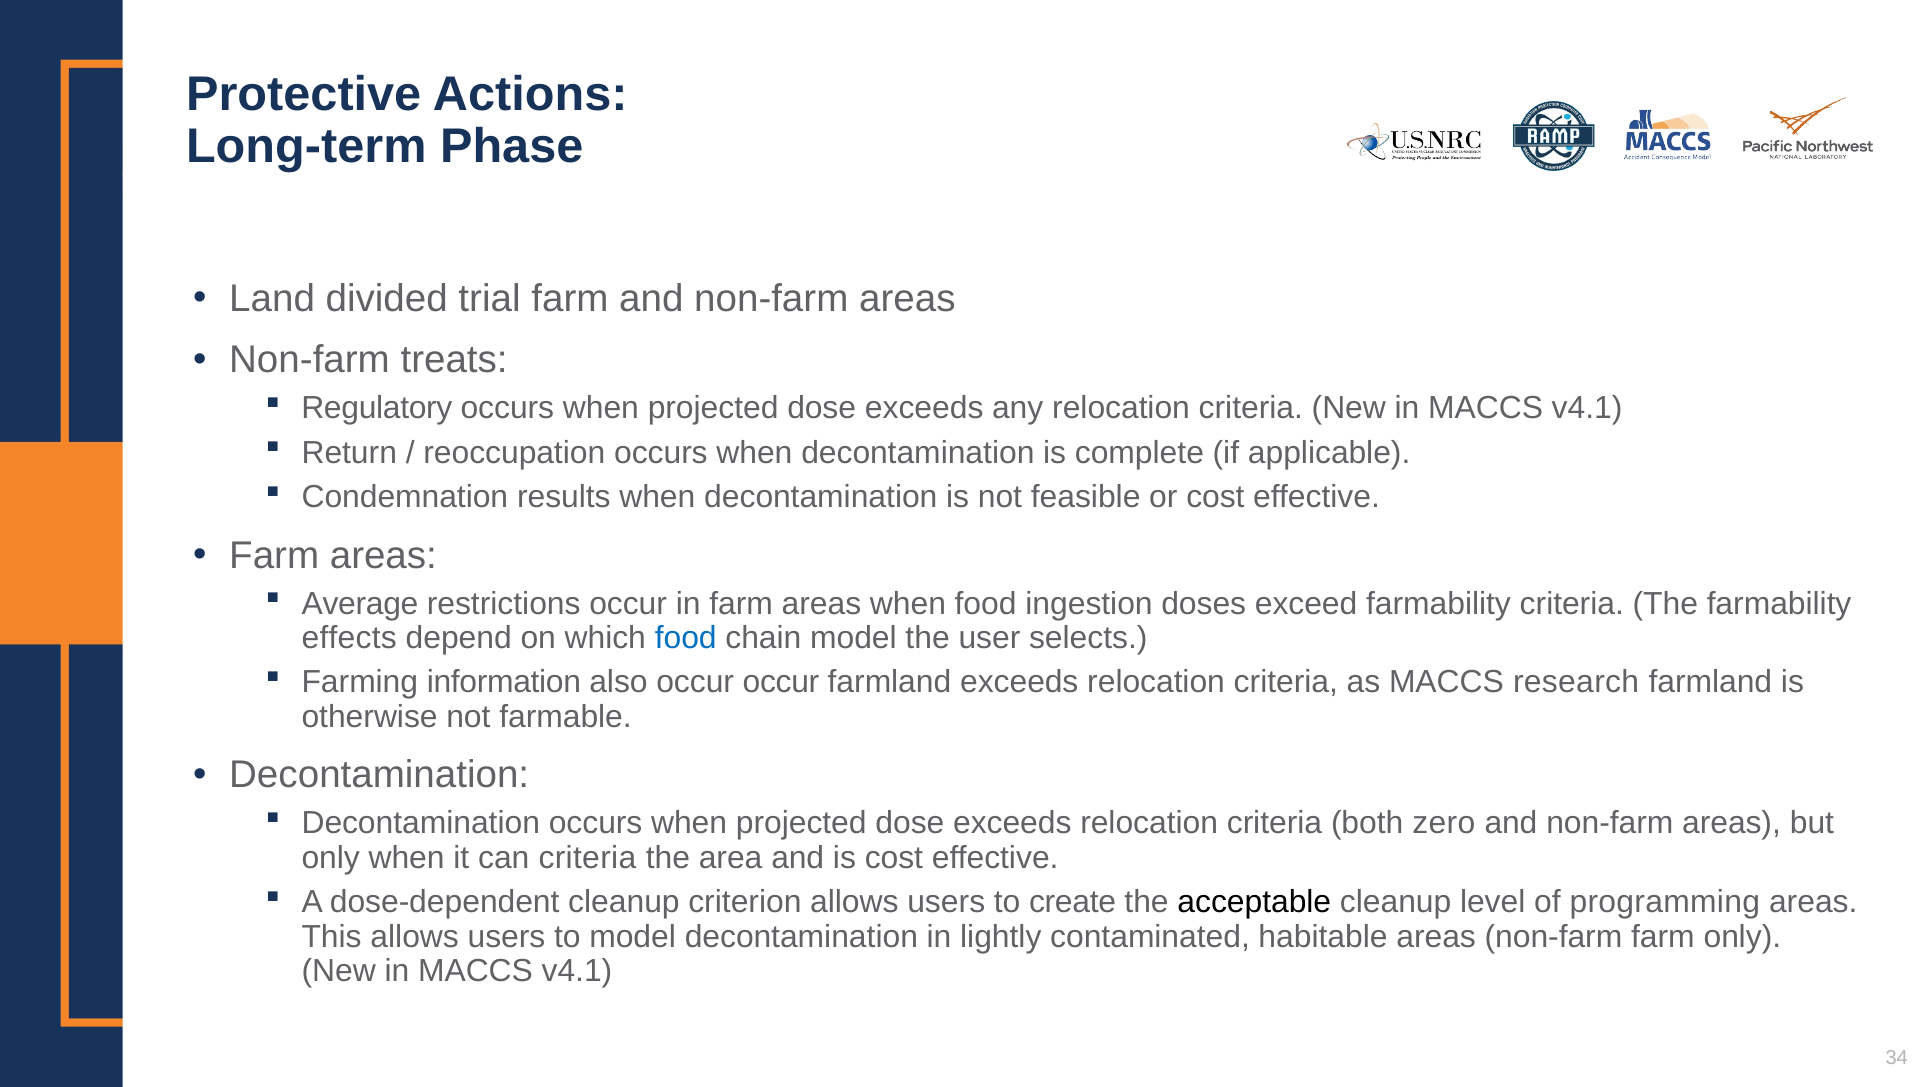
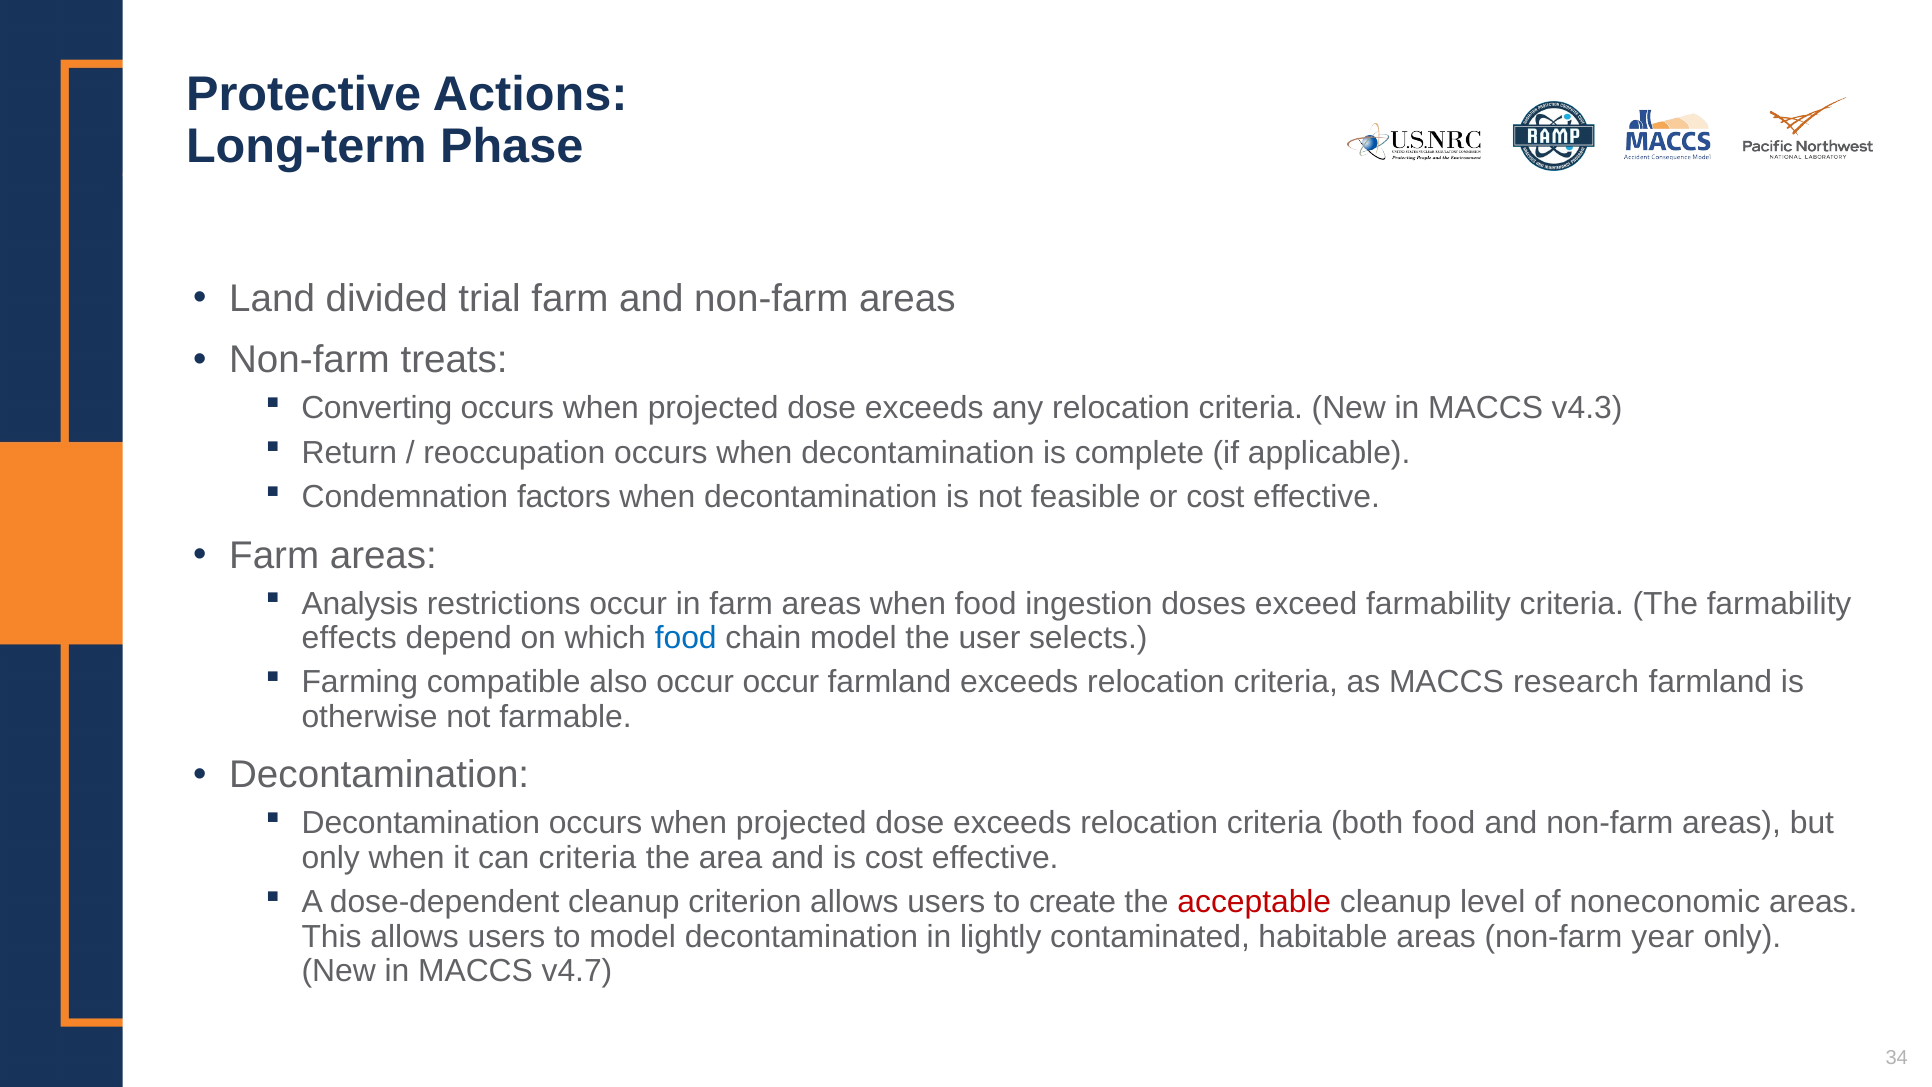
Regulatory: Regulatory -> Converting (377, 408)
v4.1: v4.1 -> v4.3 (1587, 408)
results: results -> factors (564, 497)
Average: Average -> Analysis (360, 603)
information: information -> compatible (504, 682)
both zero: zero -> food (1444, 823)
acceptable colour: black -> red (1254, 902)
programming: programming -> noneconomic (1665, 902)
non-farm farm: farm -> year (1663, 936)
v4.1: v4.1 -> v4.7 (577, 971)
